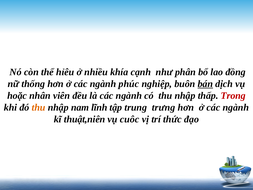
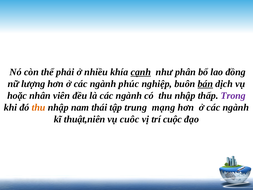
hỉêu: hỉêu -> phải (65, 72)
cạnh underline: none -> present (141, 72)
thống: thống -> lượng (33, 84)
Trong colour: red -> purple (233, 96)
lĩnh: lĩnh -> thái (99, 107)
trưng: trưng -> mạng (164, 107)
thức: thức -> cuộc (173, 119)
